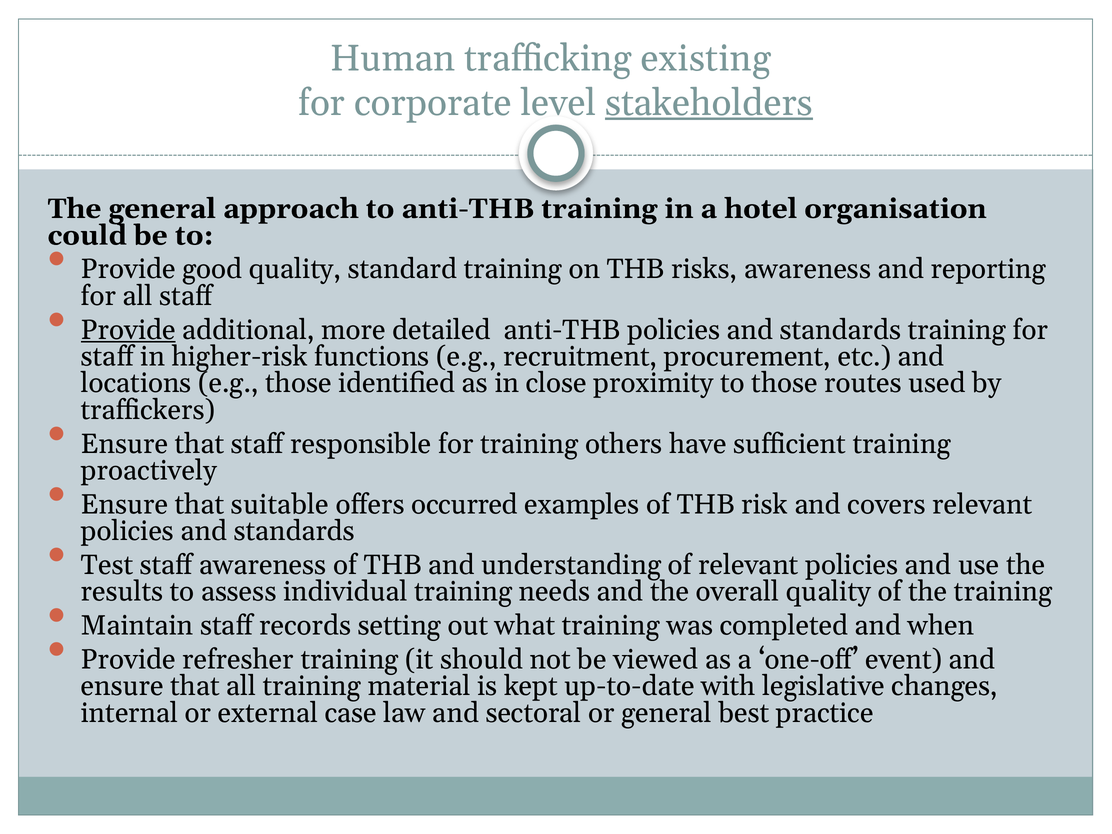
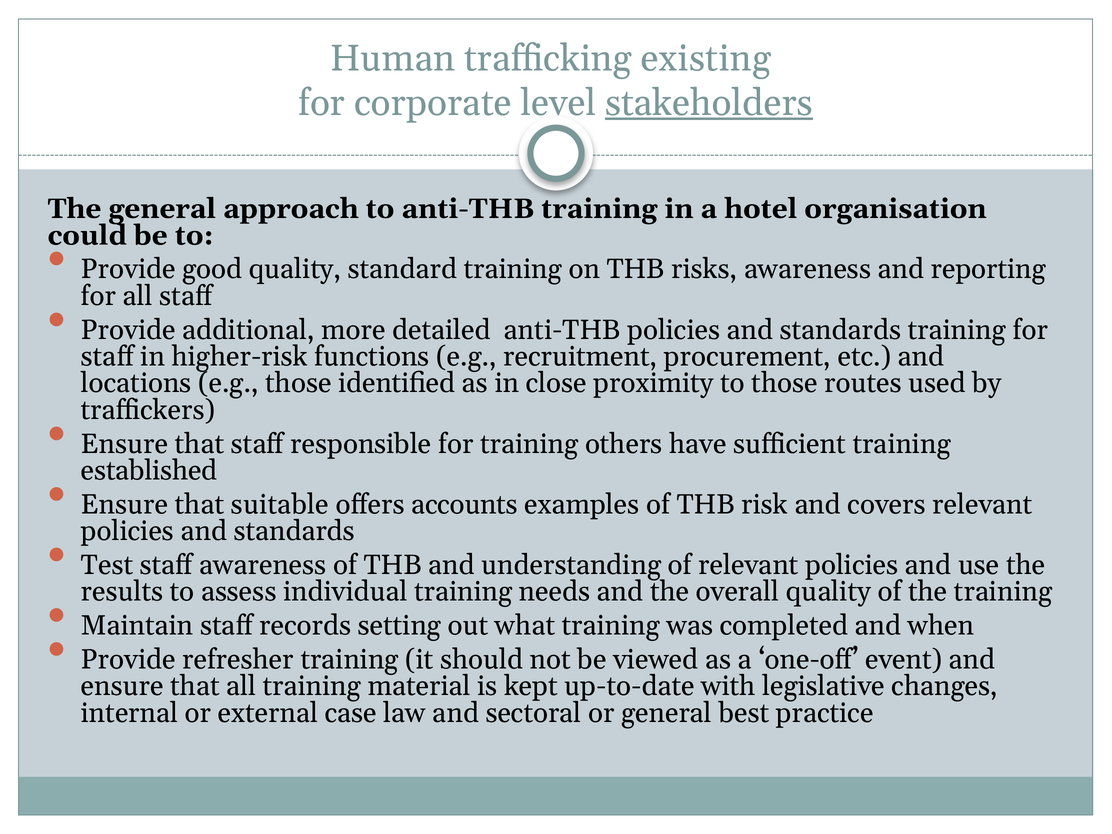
Provide underline: present -> none (128, 330)
proactively: proactively -> established (149, 471)
occurred: occurred -> accounts (465, 504)
